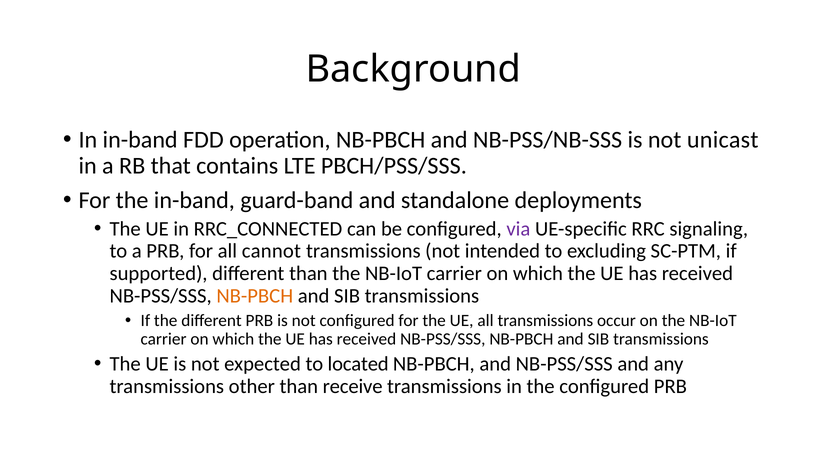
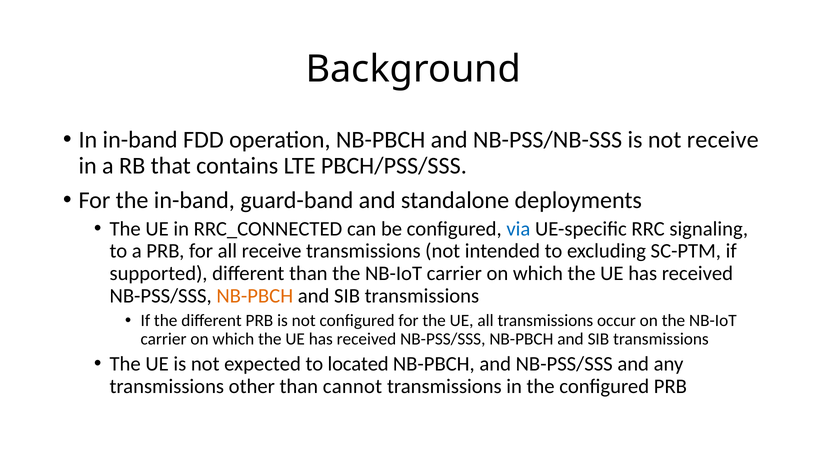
not unicast: unicast -> receive (723, 140)
via colour: purple -> blue (518, 229)
all cannot: cannot -> receive (272, 251)
receive: receive -> cannot (352, 386)
